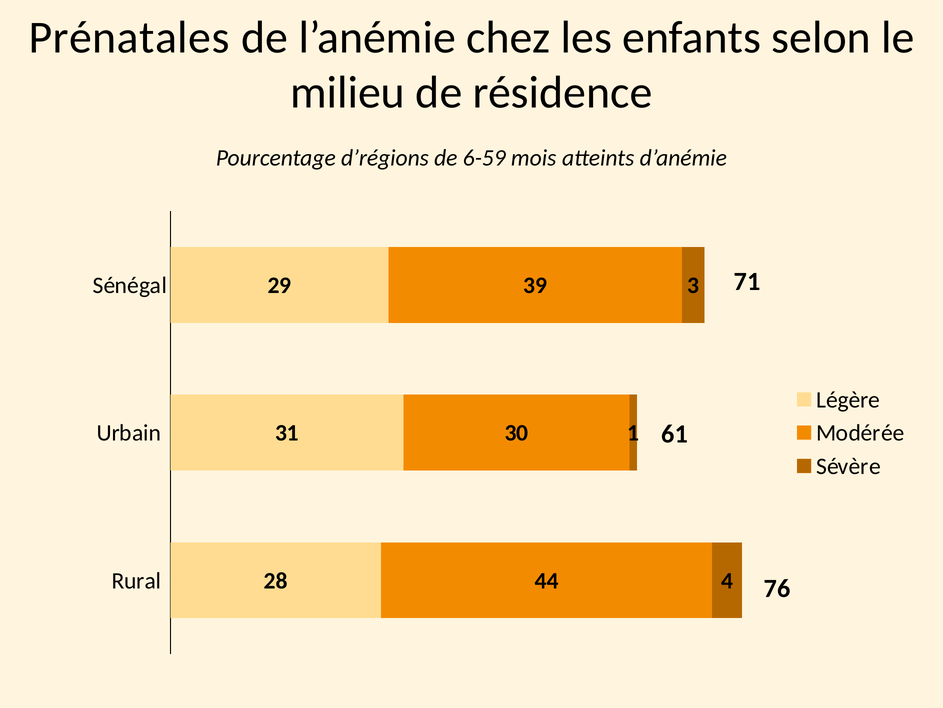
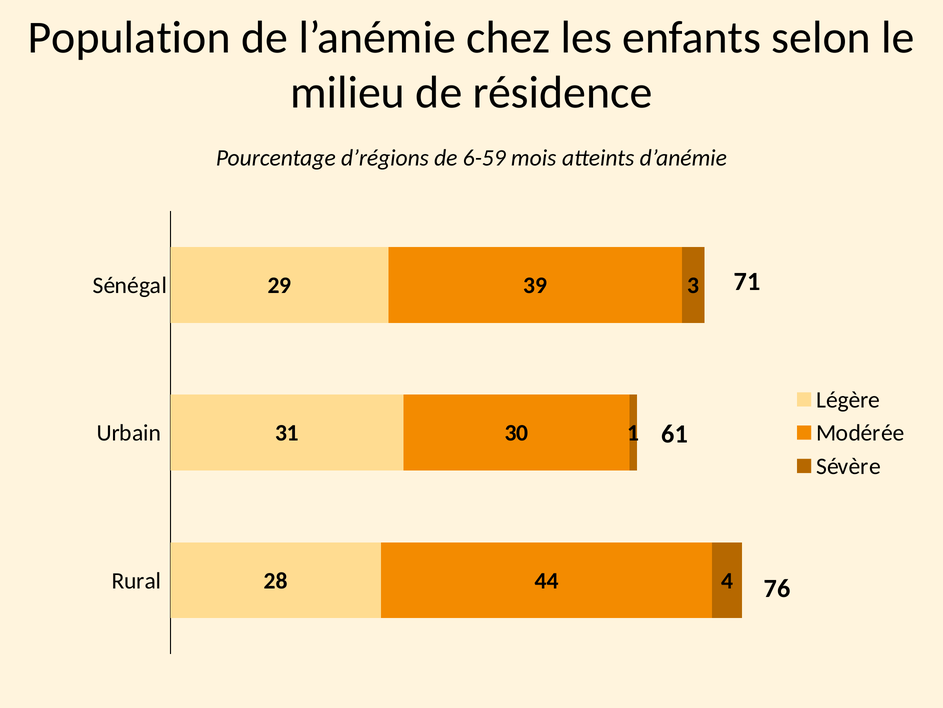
Prénatales: Prénatales -> Population (129, 38)
